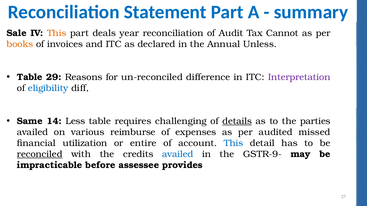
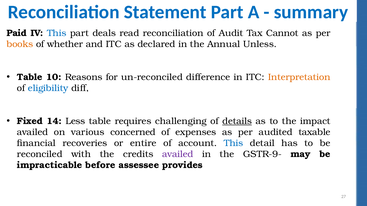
Sale: Sale -> Paid (17, 33)
This colour: orange -> blue (57, 33)
year: year -> read (129, 33)
invoices: invoices -> whether (65, 44)
29: 29 -> 10 (54, 77)
Interpretation colour: purple -> orange (299, 77)
Same: Same -> Fixed (30, 121)
parties: parties -> impact (315, 121)
reimburse: reimburse -> concerned (133, 132)
missed: missed -> taxable (315, 132)
utilization: utilization -> recoveries (85, 143)
reconciled underline: present -> none (40, 154)
availed colour: blue -> purple (178, 154)
